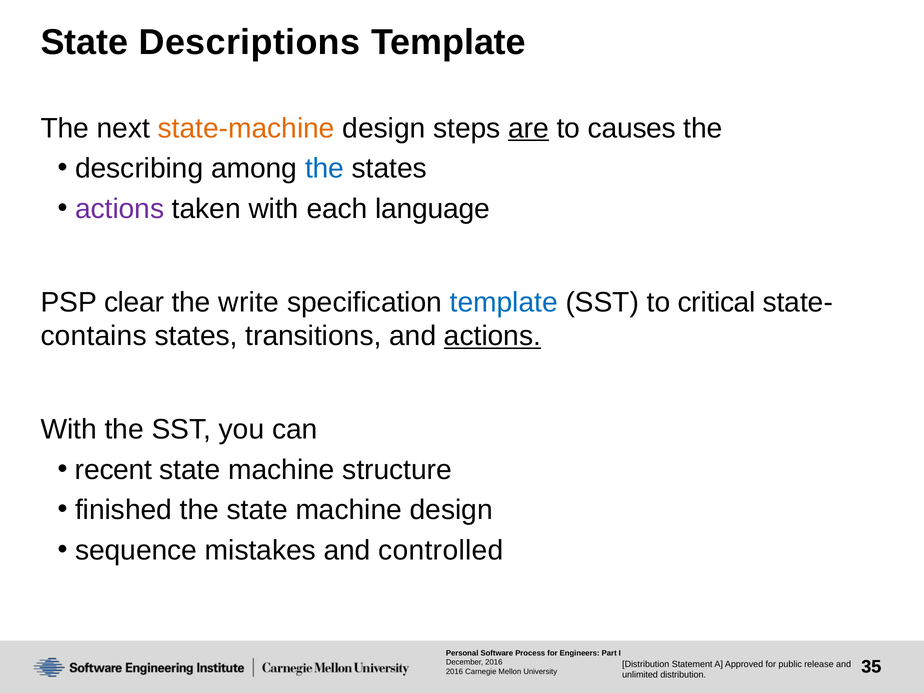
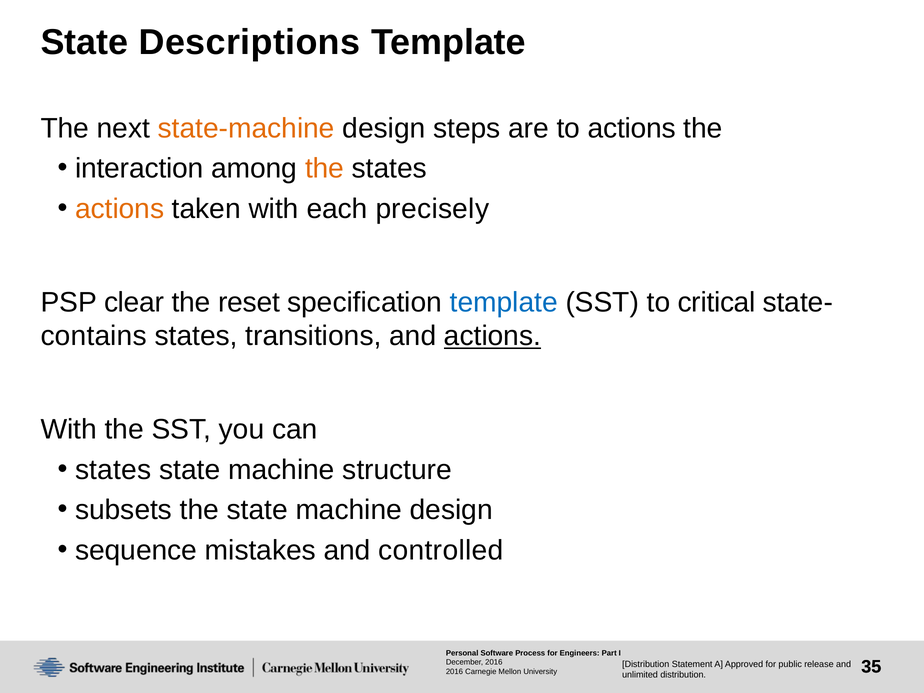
are underline: present -> none (529, 128)
to causes: causes -> actions (632, 128)
describing: describing -> interaction (139, 168)
the colour: blue -> orange (325, 168)
actions colour: purple -> orange (120, 209)
language: language -> precisely (432, 209)
write: write -> reset (249, 302)
recent: recent -> states (113, 470)
finished: finished -> subsets (124, 510)
